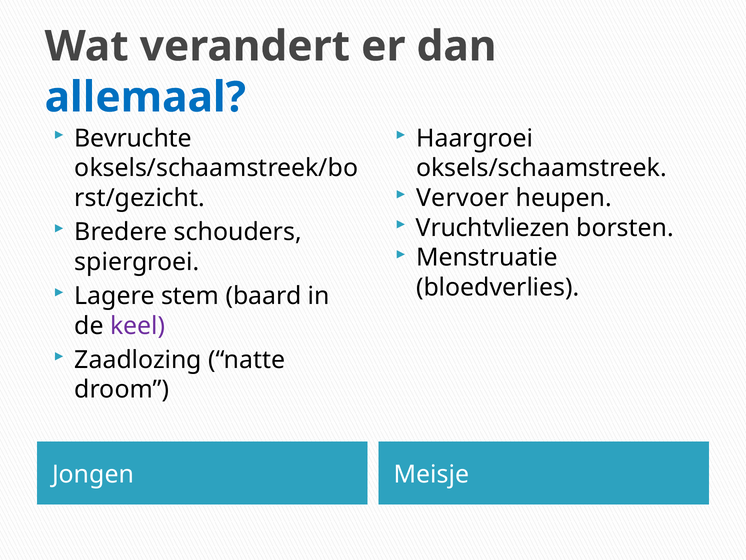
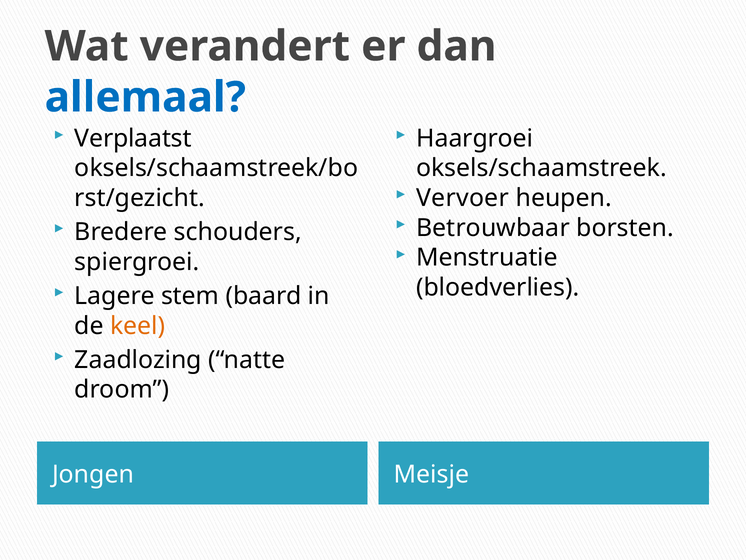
Bevruchte: Bevruchte -> Verplaatst (133, 138)
Vruchtvliezen: Vruchtvliezen -> Betrouwbaar (493, 228)
keel colour: purple -> orange (138, 325)
